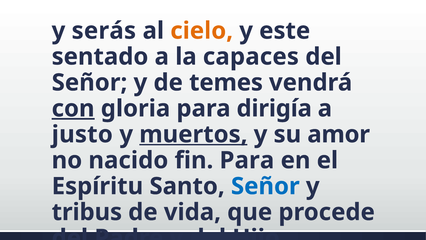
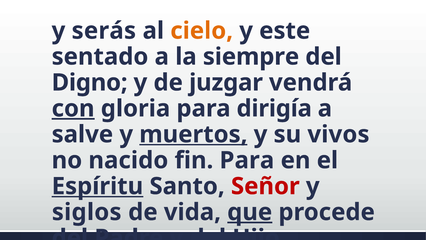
capaces: capaces -> siempre (251, 57)
Señor: Señor -> Digno (90, 82)
temes: temes -> juzgar (226, 82)
justo: justo -> salve (82, 134)
amor: amor -> vivos (338, 134)
Espíritu underline: none -> present (97, 186)
Señor colour: blue -> red (265, 186)
tribus: tribus -> siglos (87, 212)
que underline: none -> present (250, 212)
